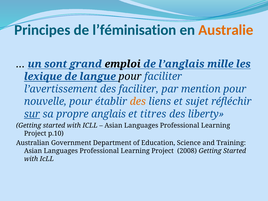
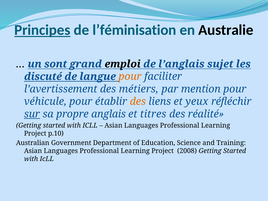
Principes underline: none -> present (42, 30)
Australie colour: orange -> black (226, 30)
mille: mille -> sujet (220, 64)
lexique: lexique -> discuté (43, 77)
pour colour: black -> orange (130, 77)
des faciliter: faciliter -> métiers (139, 89)
nouvelle: nouvelle -> véhicule (45, 102)
sujet: sujet -> yeux (197, 102)
liberty: liberty -> réalité (206, 114)
